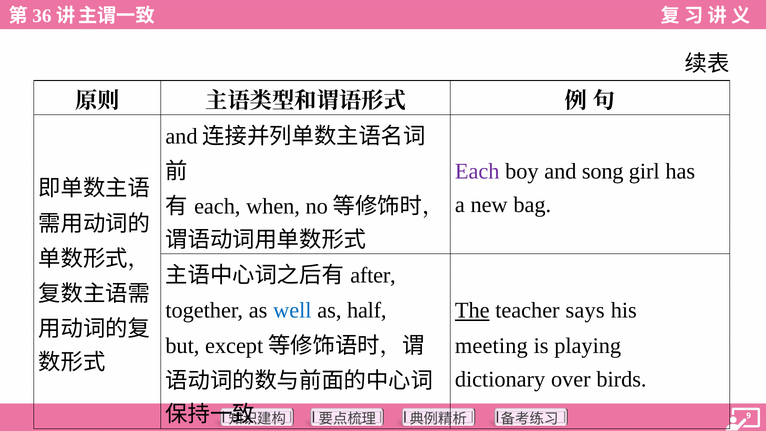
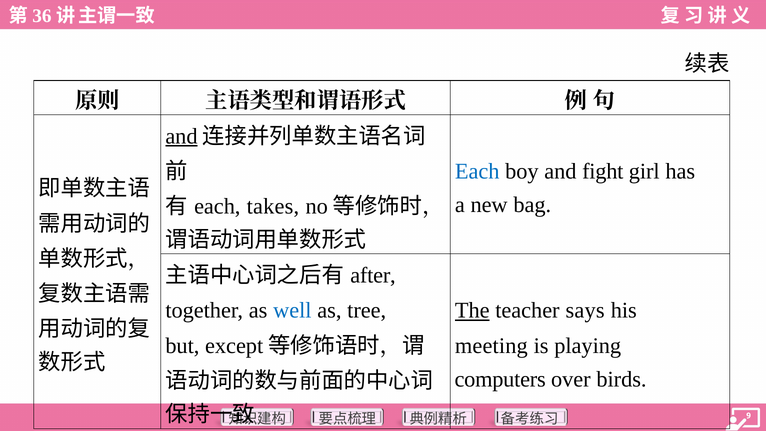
and underline: none -> present (181, 136)
Each colour: purple -> blue (477, 171)
song: song -> fight (603, 171)
when: when -> takes (273, 206)
half: half -> tree (367, 310)
dictionary: dictionary -> computers (500, 379)
